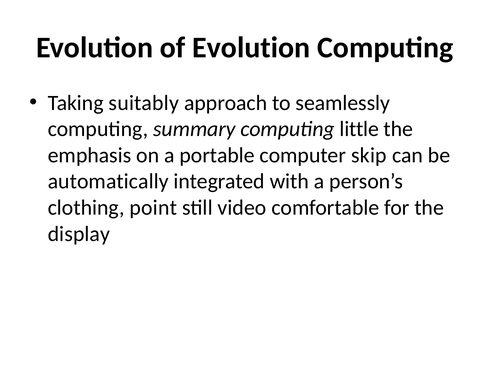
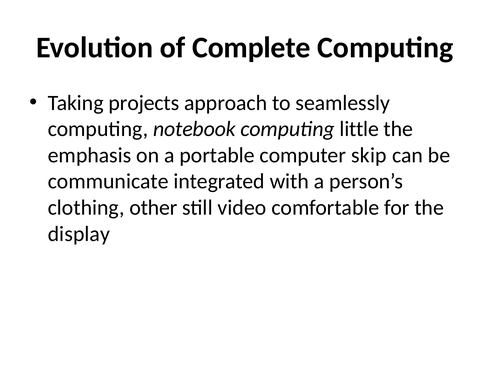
of Evolution: Evolution -> Complete (251, 47)
suitably: suitably -> projects (144, 103)
summary: summary -> notebook (194, 129)
automatically: automatically -> communicate (108, 181)
point: point -> other (153, 207)
